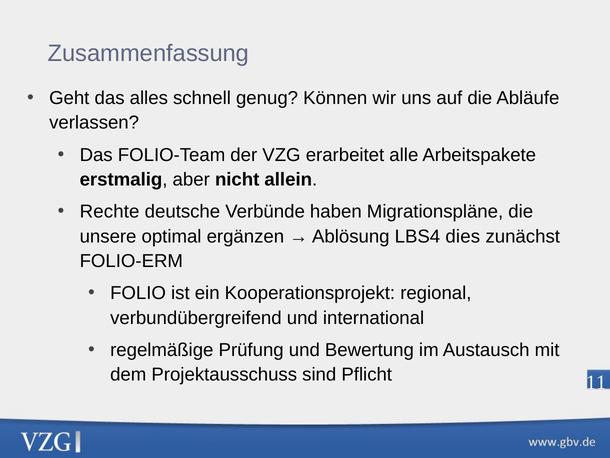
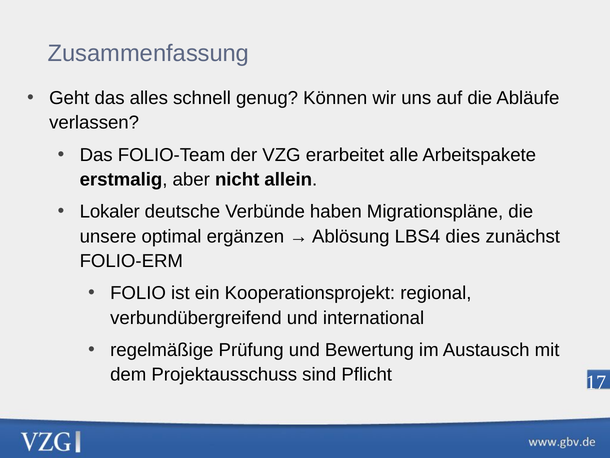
Rechte: Rechte -> Lokaler (110, 212)
11: 11 -> 17 (596, 382)
